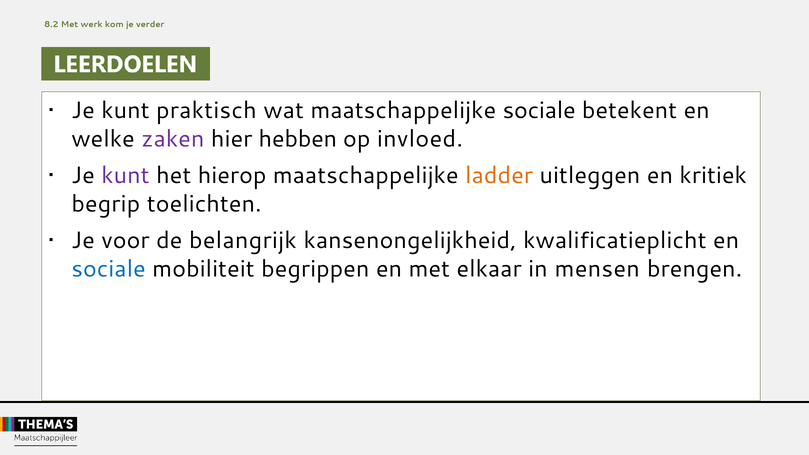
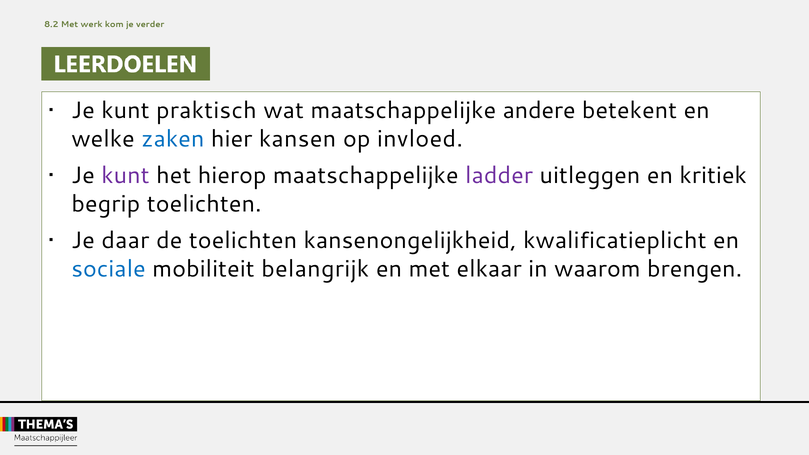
maatschappelijke sociale: sociale -> andere (539, 110)
zaken colour: purple -> blue (173, 139)
hebben: hebben -> kansen (298, 139)
ladder colour: orange -> purple (499, 176)
voor: voor -> daar (125, 241)
de belangrijk: belangrijk -> toelichten (243, 241)
begrippen: begrippen -> belangrijk (315, 269)
mensen: mensen -> waarom (597, 269)
